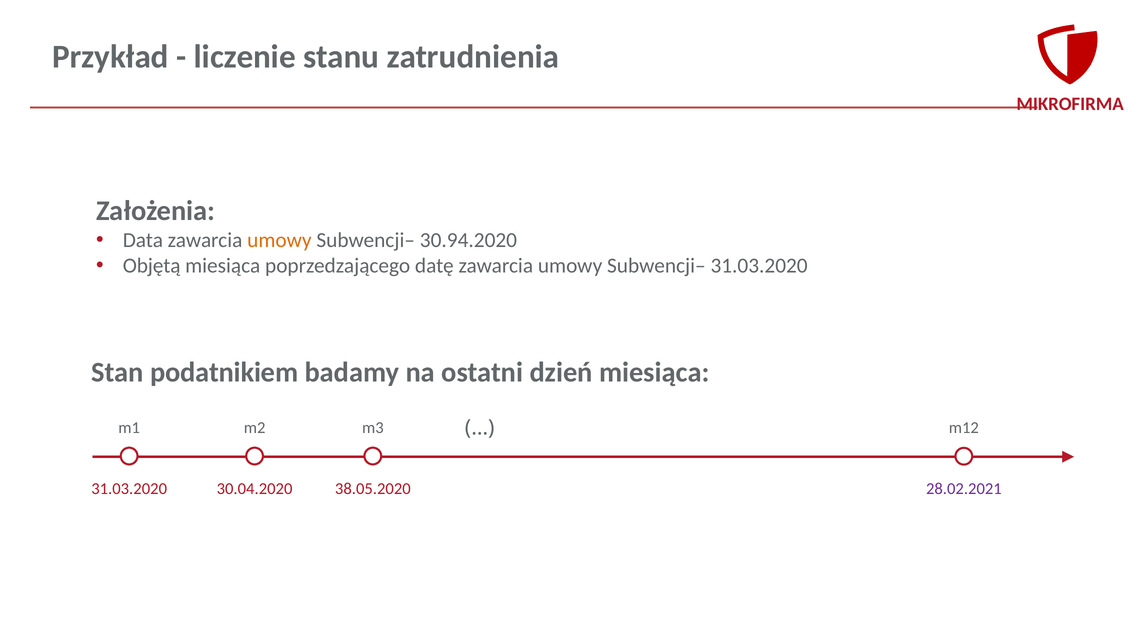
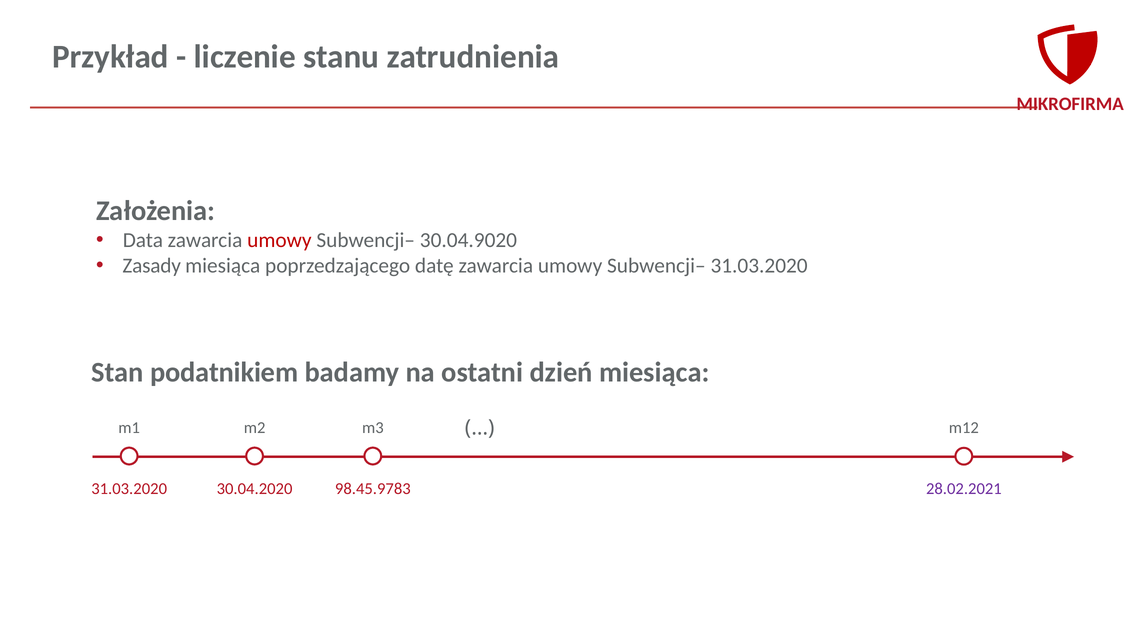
umowy colour: orange -> red (279, 240)
30.94.2020: 30.94.2020 -> 30.04.9020 (468, 240)
Objętą: Objętą -> Zasady (152, 266)
38.05.2020: 38.05.2020 -> 98.45.9783 (373, 489)
